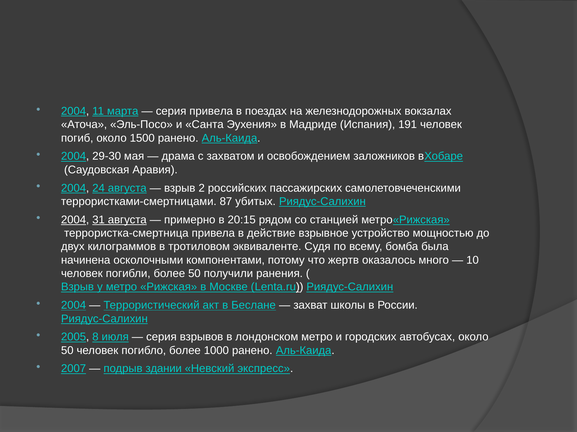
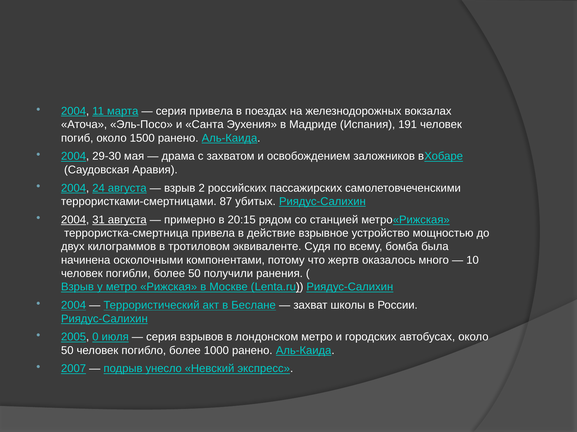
8: 8 -> 0 (95, 337)
здании: здании -> унесло (164, 369)
